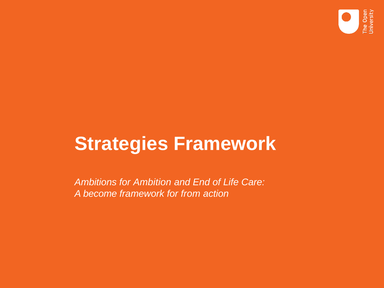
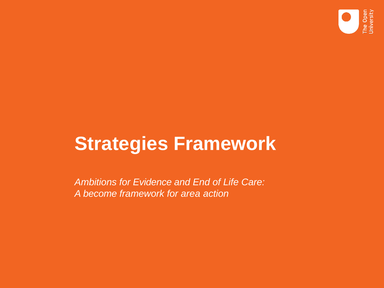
Ambition: Ambition -> Evidence (152, 182)
from: from -> area (191, 194)
